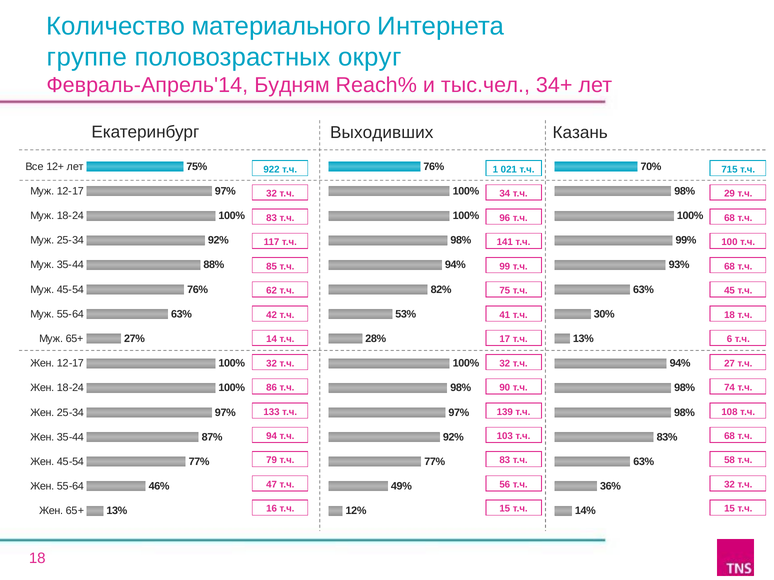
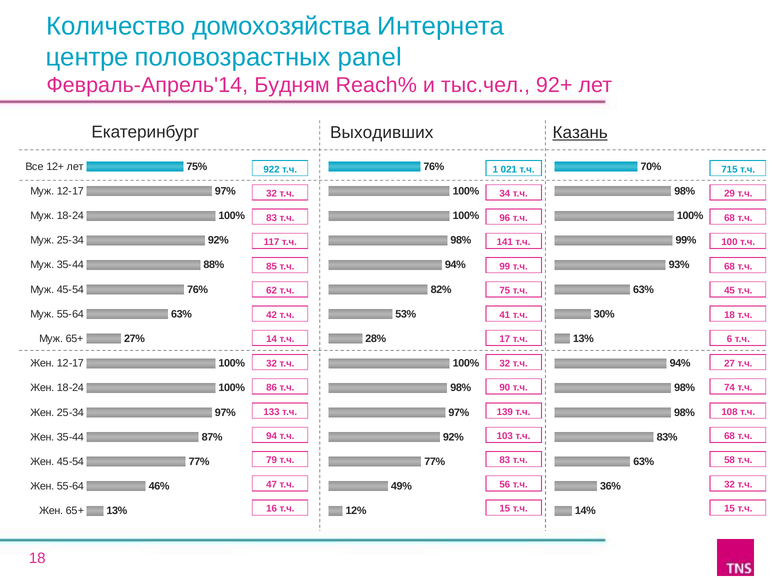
материального: материального -> домохозяйства (281, 26)
группе: группе -> центре (87, 57)
округ: округ -> panel (370, 57)
34+: 34+ -> 92+ (554, 85)
Казань underline: none -> present (580, 133)
